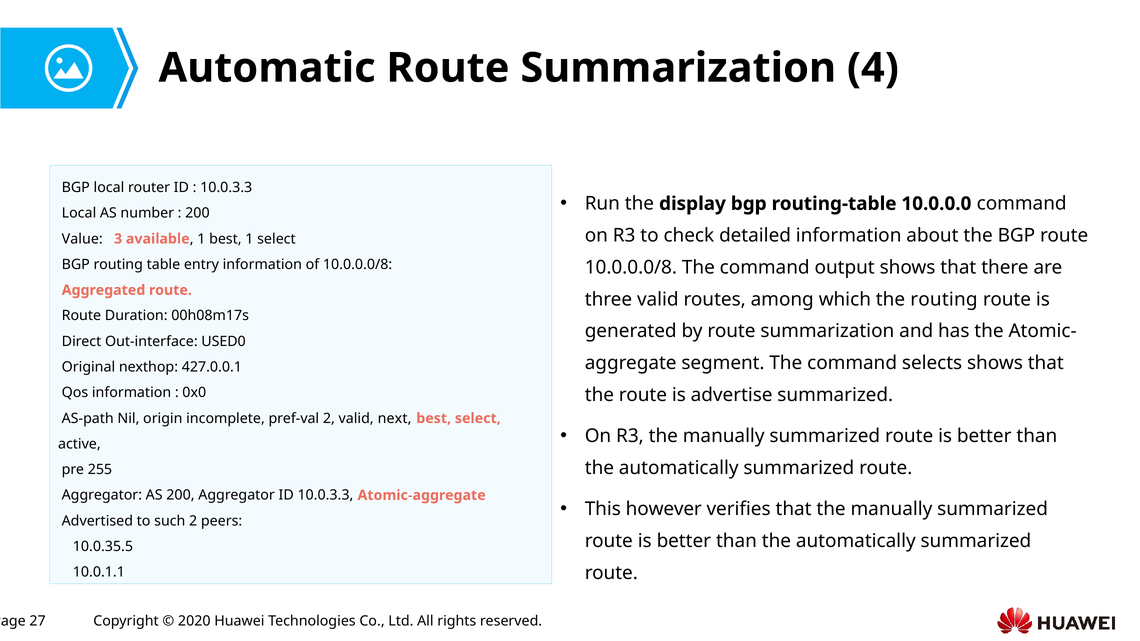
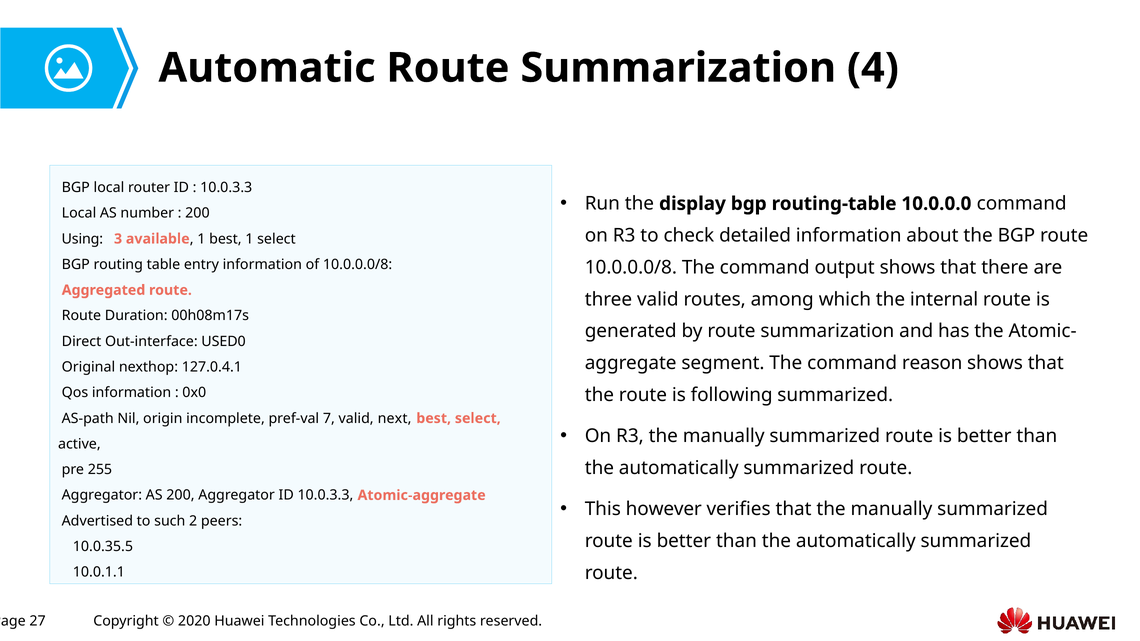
Value: Value -> Using (82, 239)
the routing: routing -> internal (944, 299)
selects: selects -> reason (932, 363)
427.0.0.1: 427.0.0.1 -> 127.0.4.1 (212, 367)
advertise: advertise -> following (732, 395)
pref-val 2: 2 -> 7 (329, 418)
